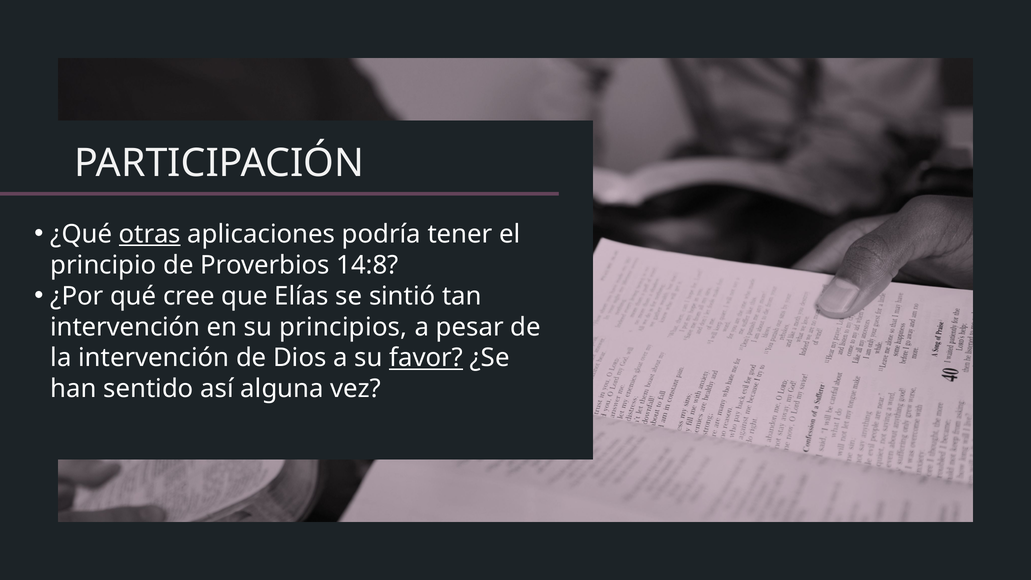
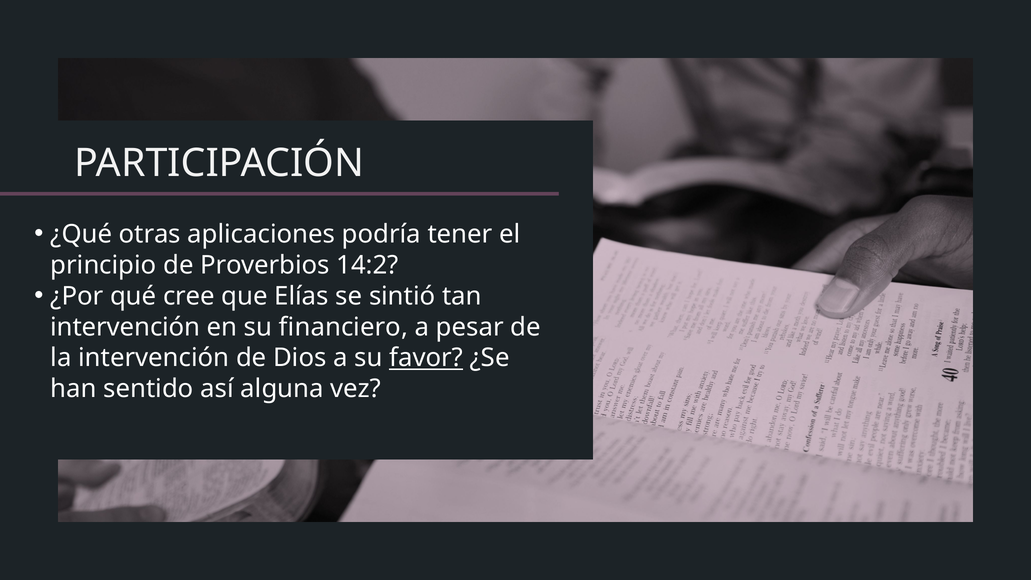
otras underline: present -> none (150, 234)
14:8: 14:8 -> 14:2 (368, 265)
principios: principios -> financiero (343, 327)
